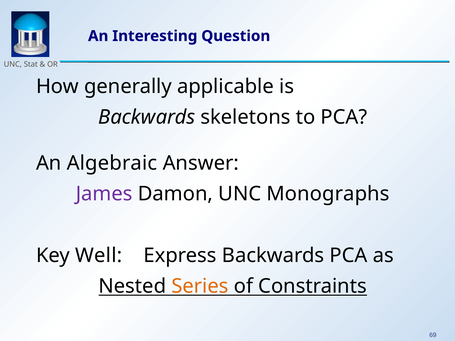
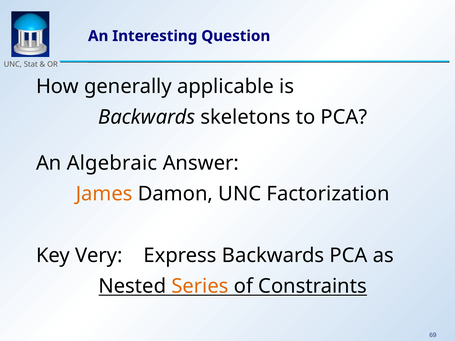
James colour: purple -> orange (104, 194)
Monographs: Monographs -> Factorization (328, 194)
Well: Well -> Very (99, 256)
